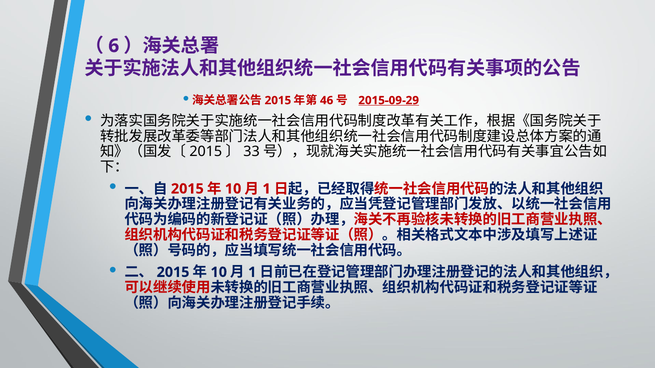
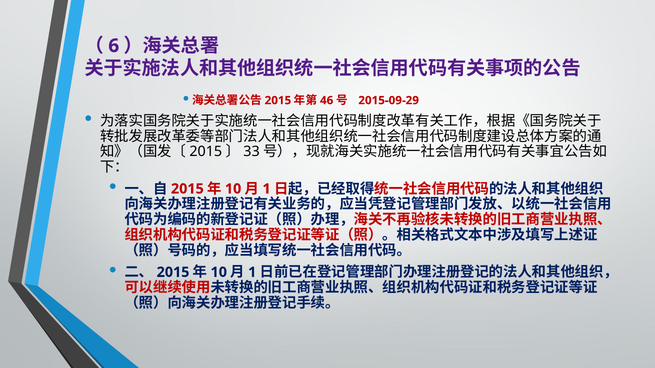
2015-09-29 underline: present -> none (389, 101)
